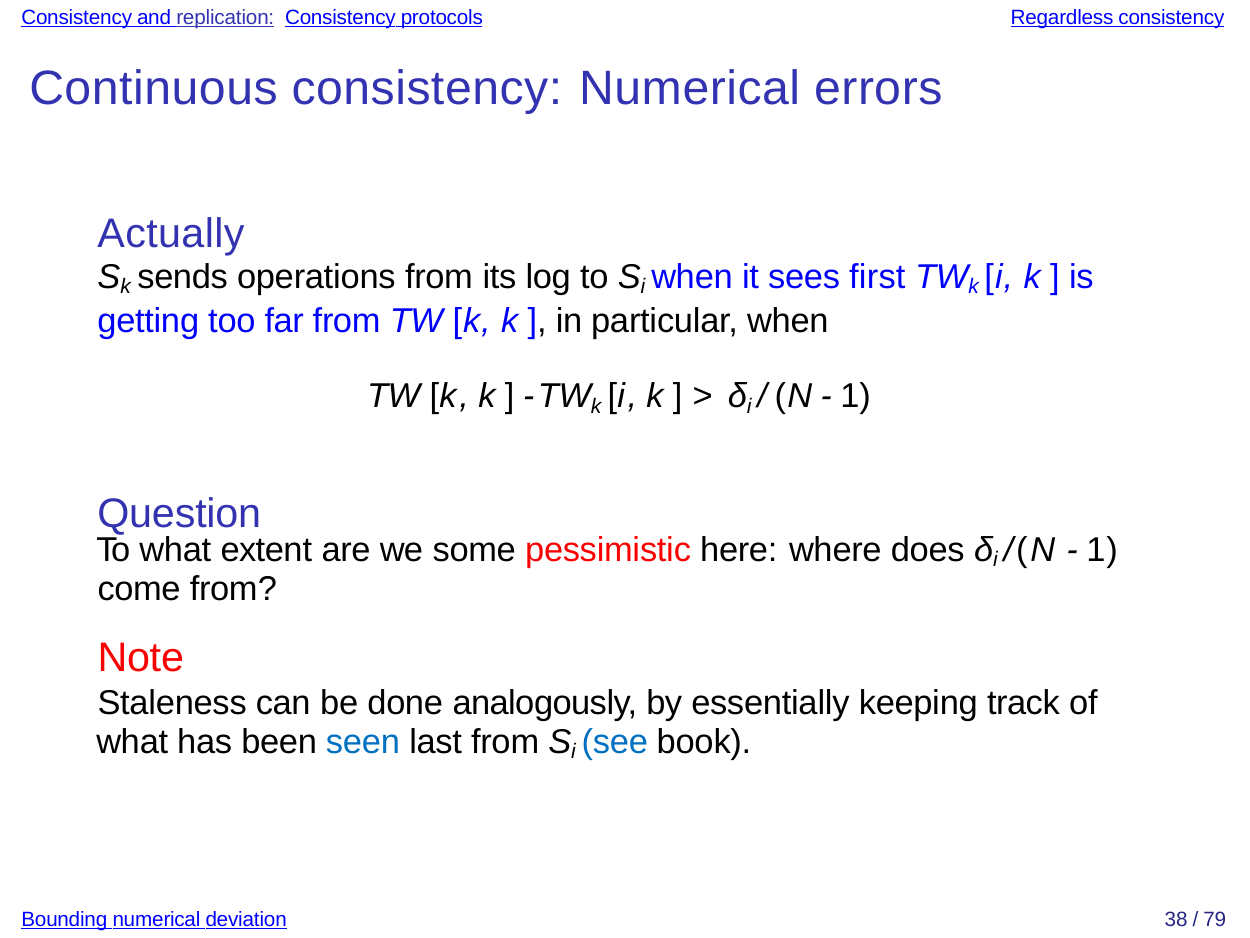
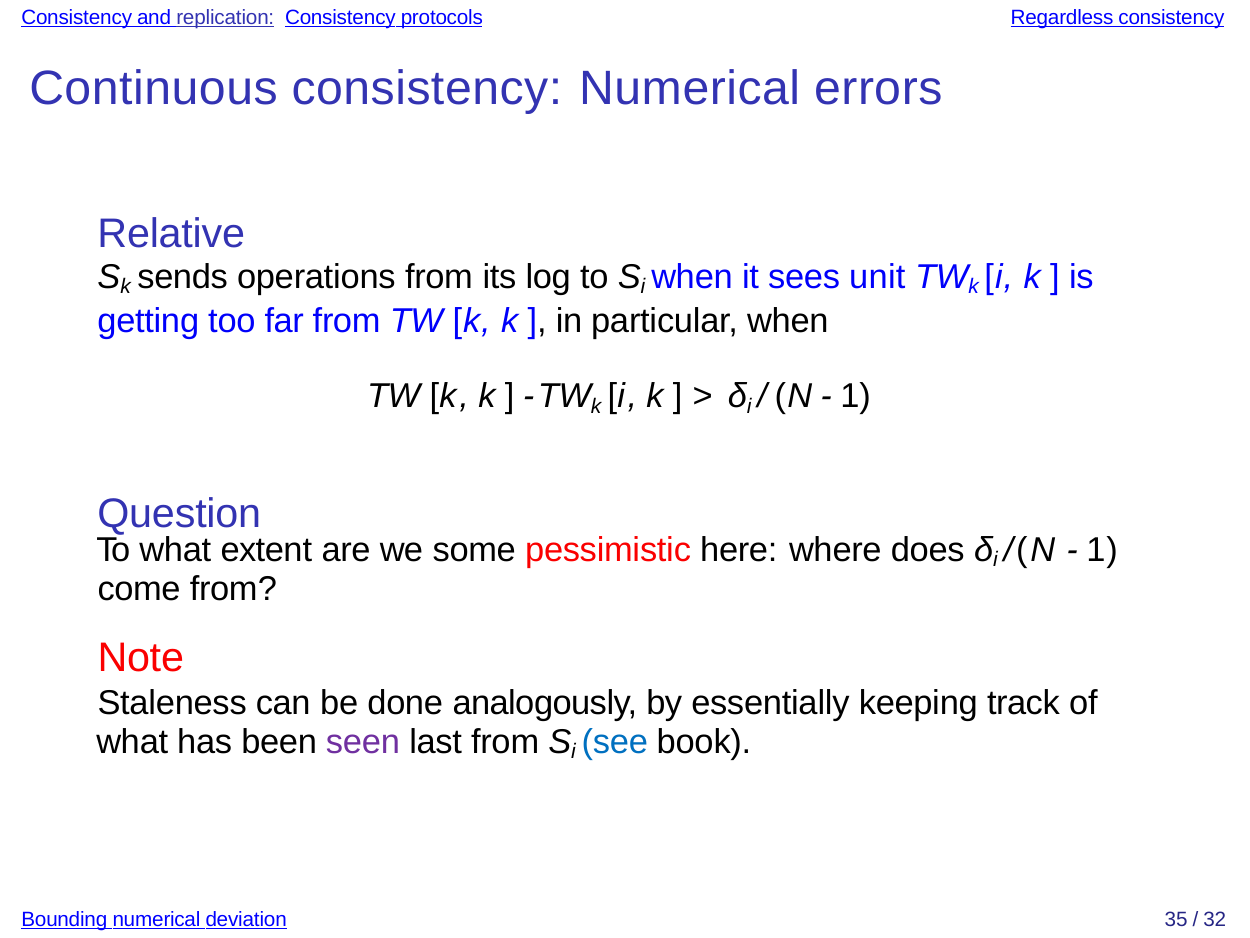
Actually: Actually -> Relative (171, 234)
first: first -> unit (877, 277)
seen colour: blue -> purple (363, 742)
38: 38 -> 35 (1176, 919)
79: 79 -> 32 (1215, 919)
